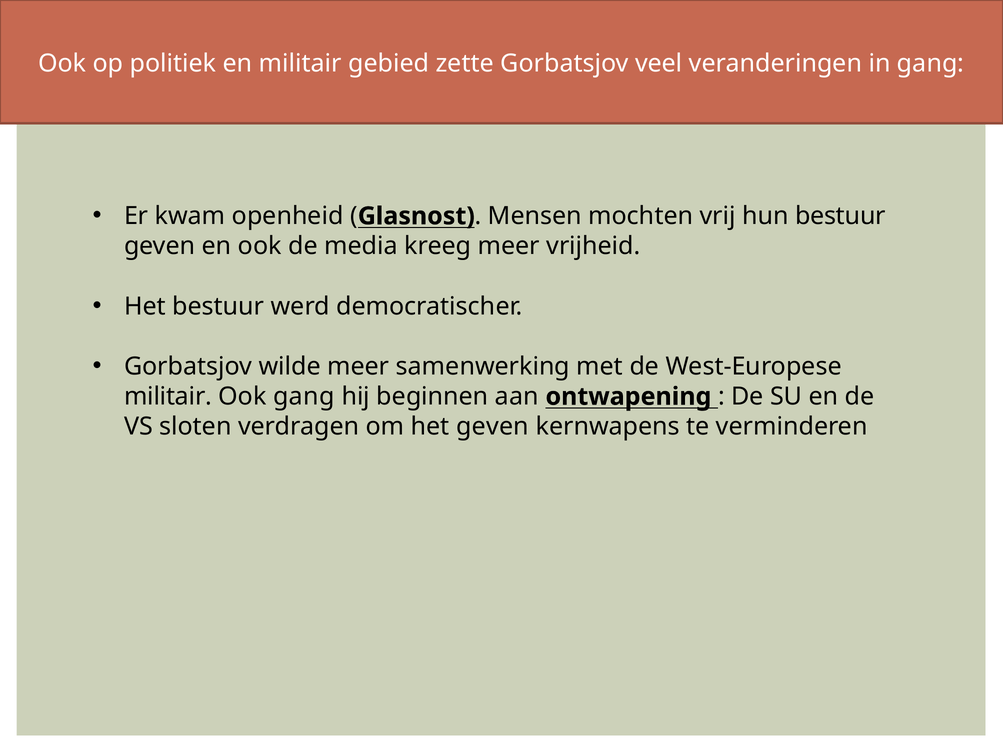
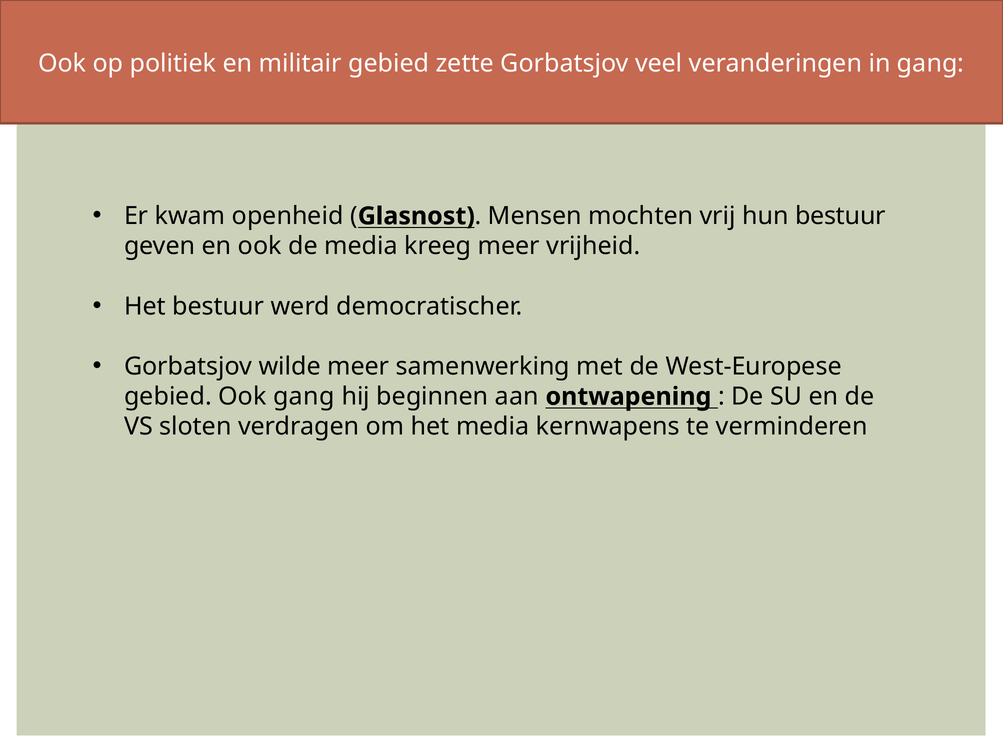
militair: militair -> gebied (168, 397)
het geven: geven -> media (493, 427)
